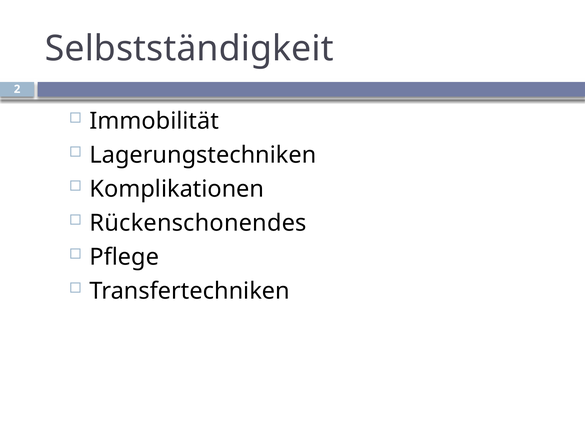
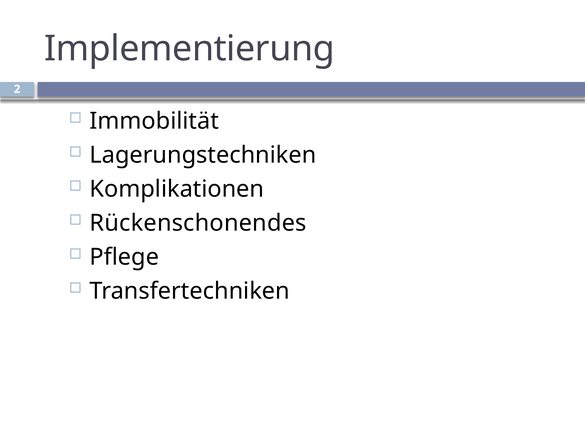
Selbstständigkeit: Selbstständigkeit -> Implementierung (189, 49)
